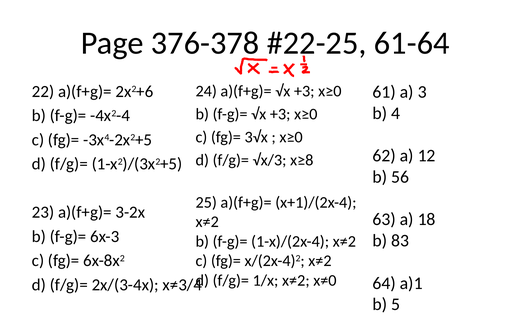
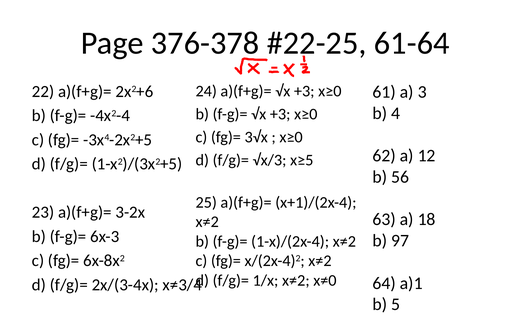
x≥8: x≥8 -> x≥5 (302, 160)
83: 83 -> 97 (400, 241)
